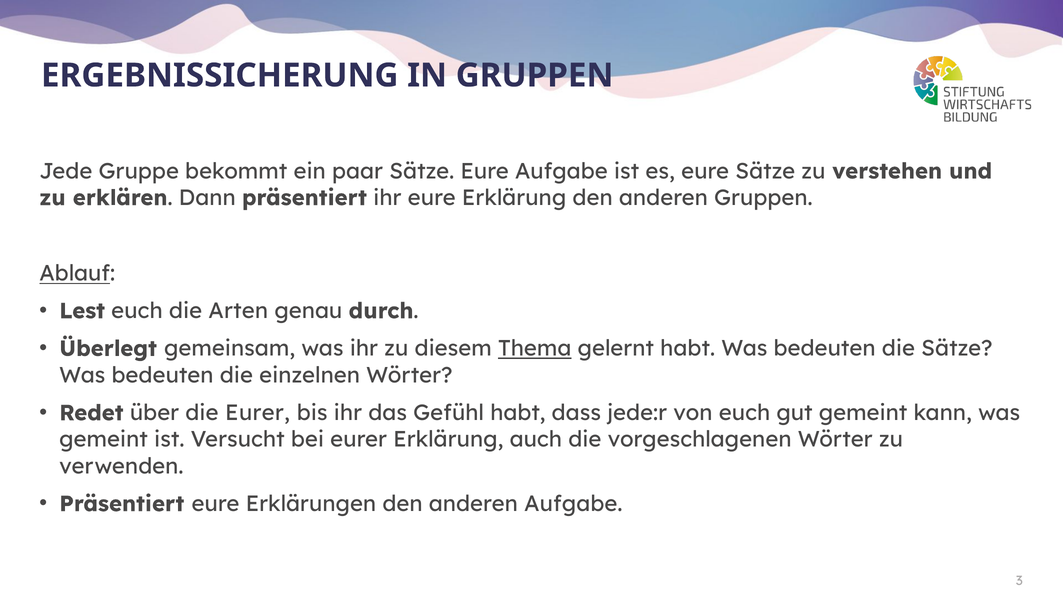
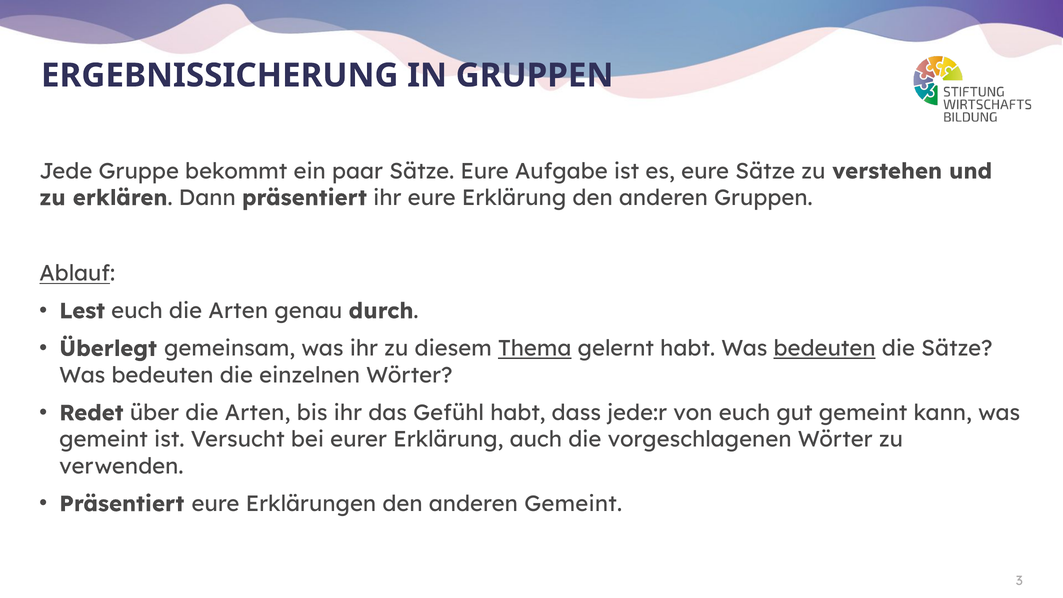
bedeuten underline: none -> present (825, 349)
über die Eurer: Eurer -> Arten (258, 413)
anderen Aufgabe: Aufgabe -> Gemeint (573, 504)
